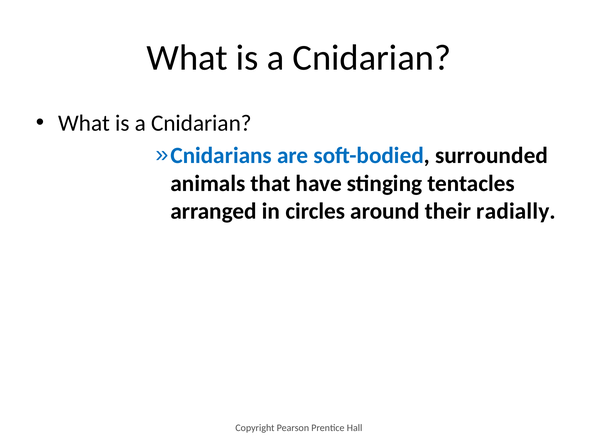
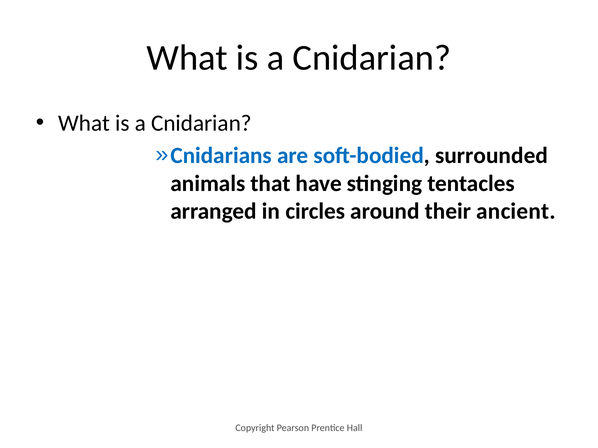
radially: radially -> ancient (516, 211)
